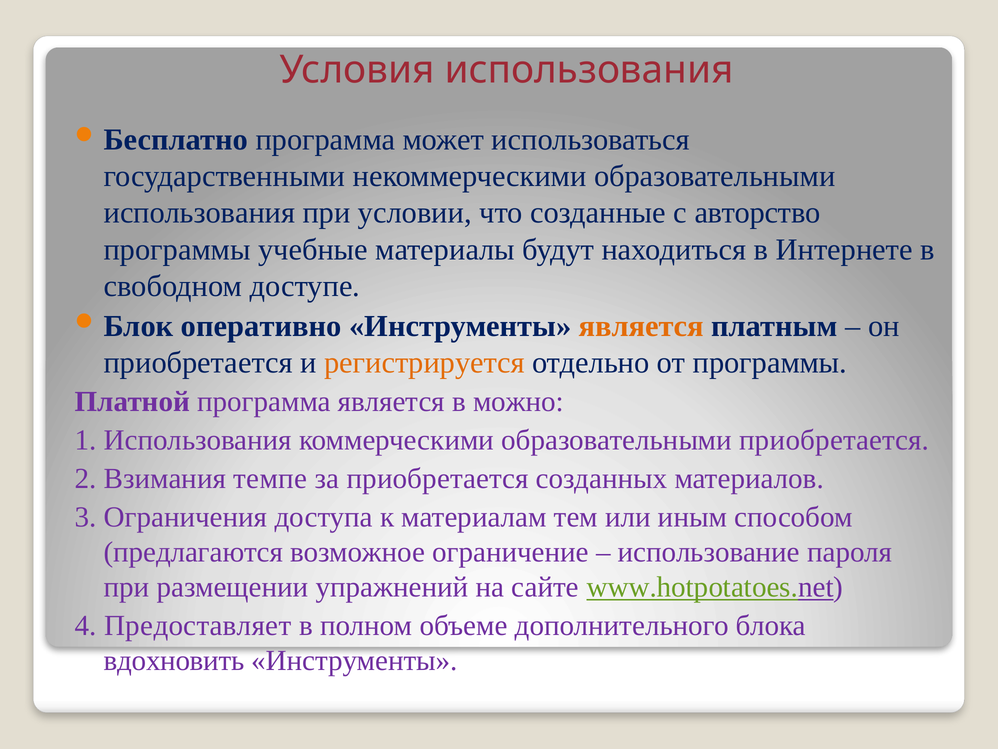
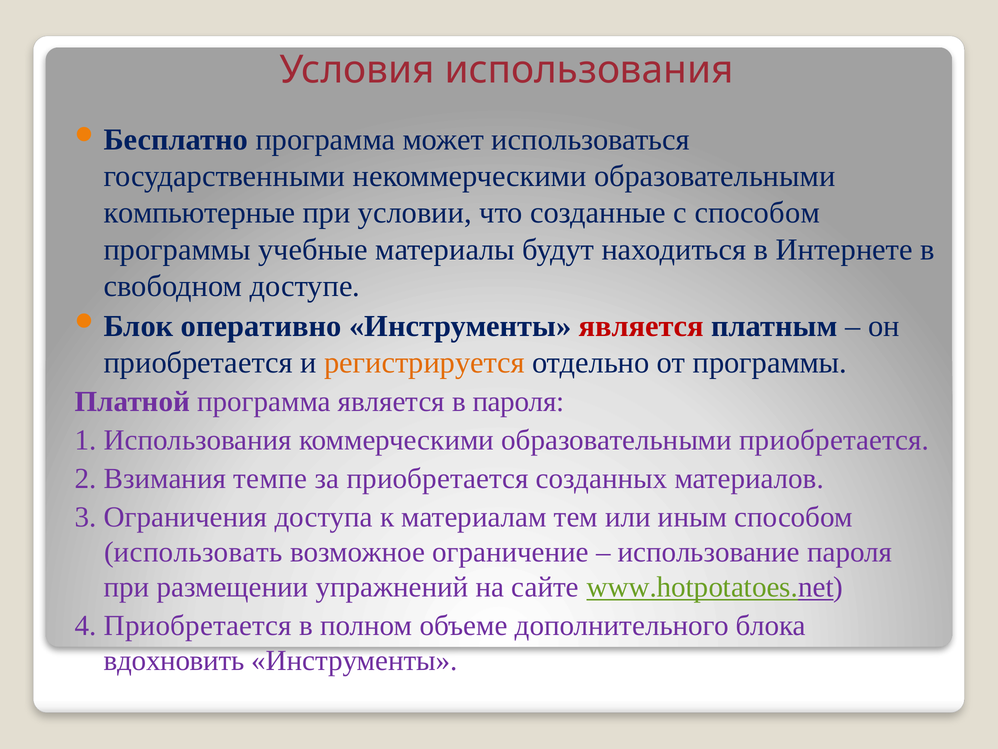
использования: использования -> компьютерные (200, 213)
с авторство: авторство -> способом (757, 213)
является colour: orange -> red (641, 326)
в можно: можно -> пароля (518, 402)
предлагаются: предлагаются -> использовать (193, 552)
4 Предоставляет: Предоставляет -> Приобретается (198, 625)
